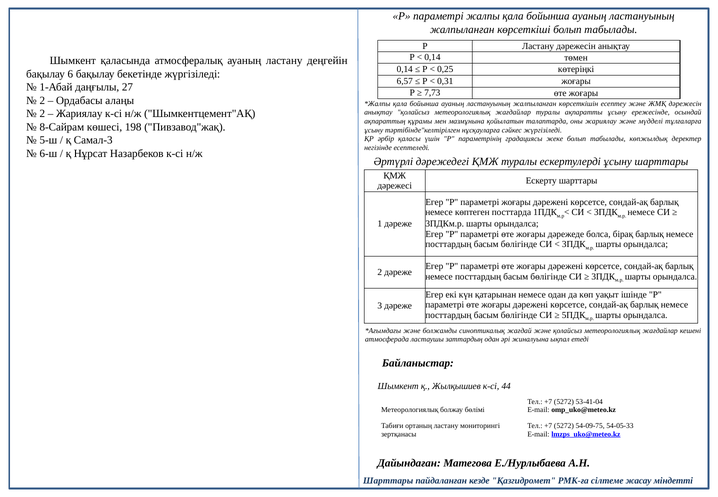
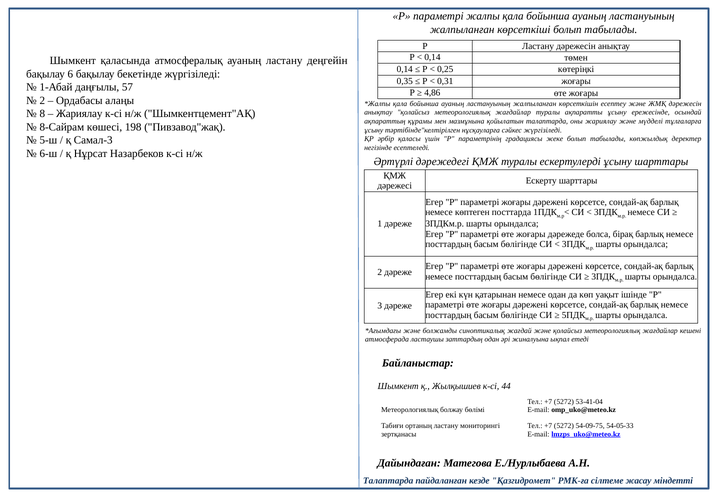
6,57: 6,57 -> 0,35 (405, 81)
27: 27 -> 57 (128, 87)
7,73: 7,73 -> 4,86 (432, 93)
2: 2 -> 8 (42, 114)
Шарттары: Шарттары -> Талаптарда (388, 481)
